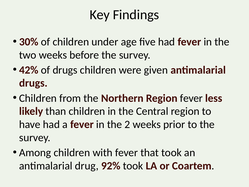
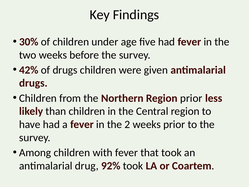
Region fever: fever -> prior (191, 98)
